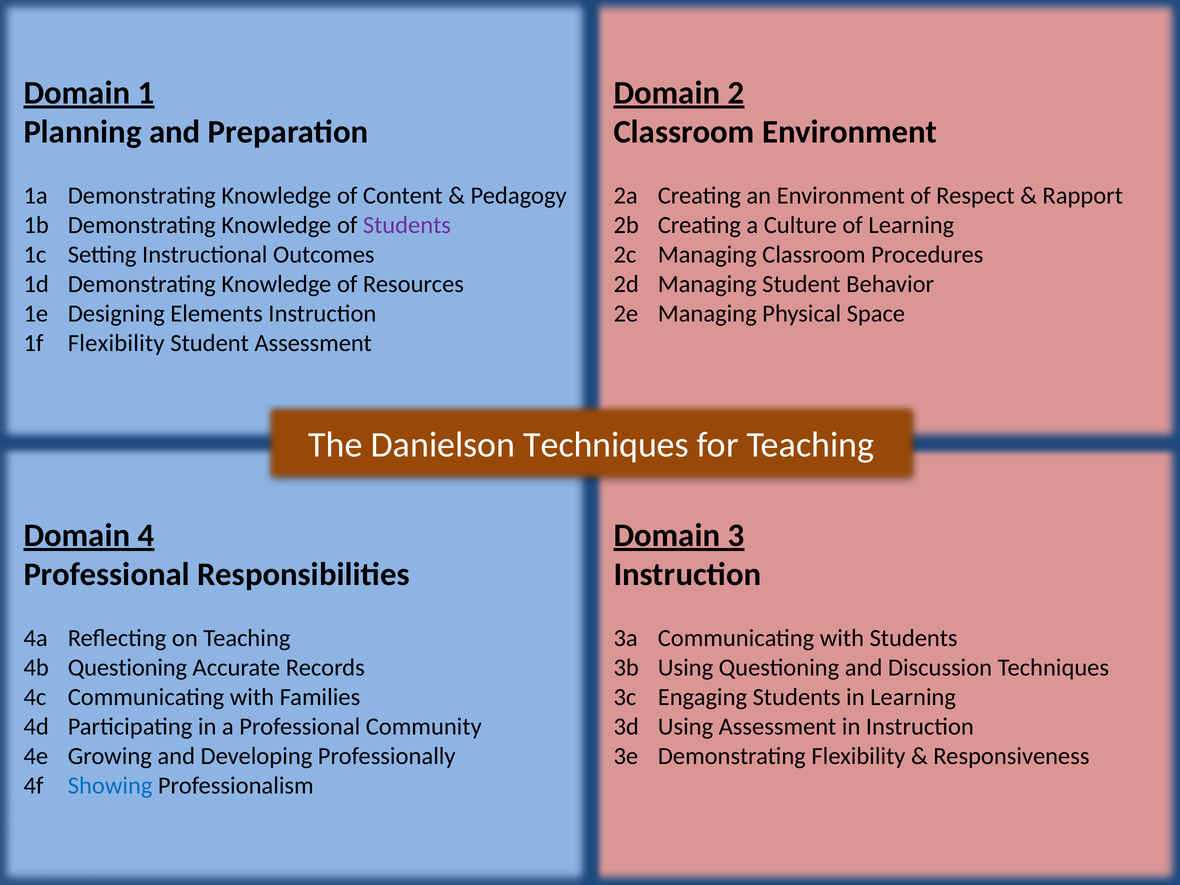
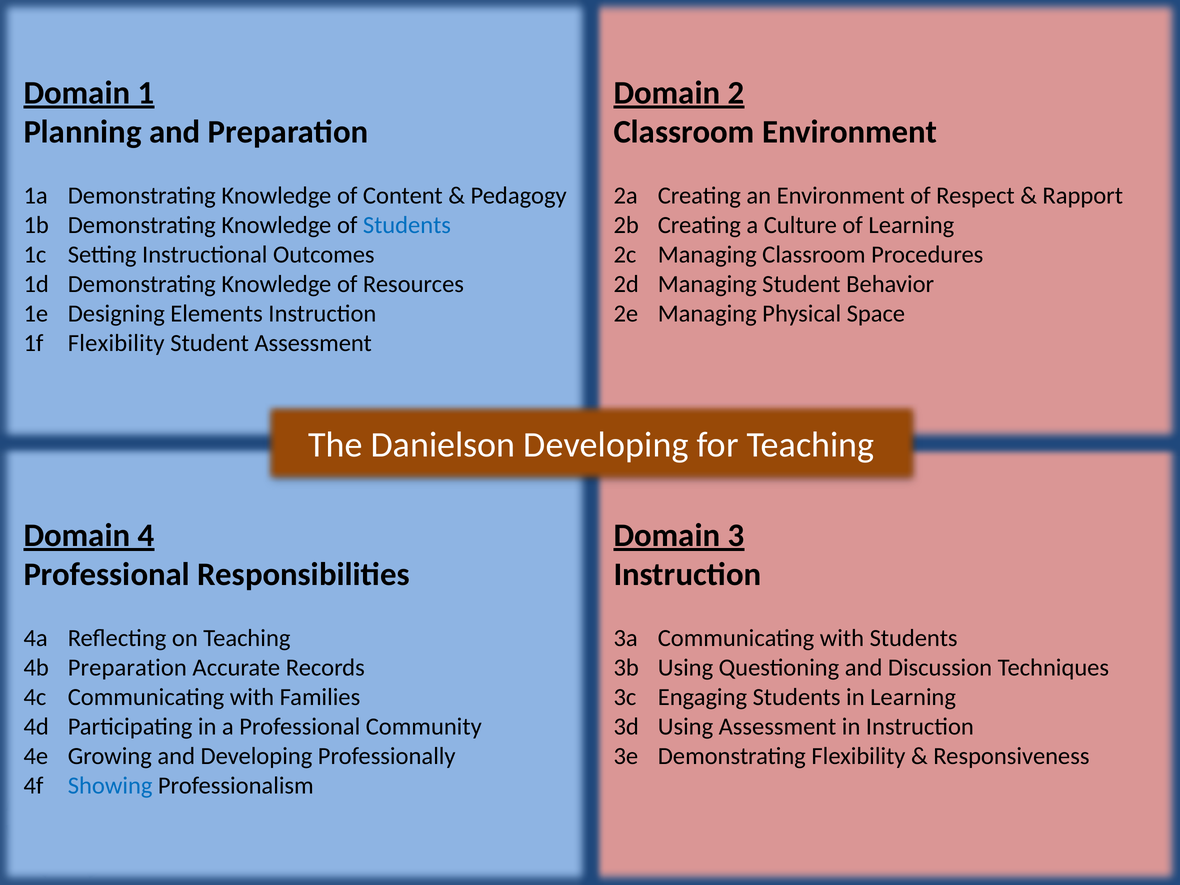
Students colour: purple -> blue (407, 225)
Danielson Techniques: Techniques -> Developing (606, 445)
4b Questioning: Questioning -> Preparation (127, 667)
